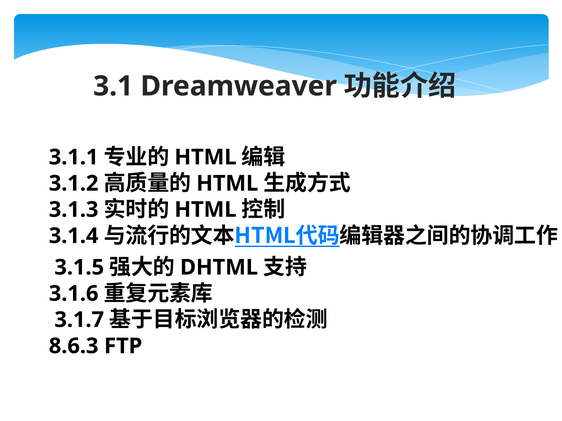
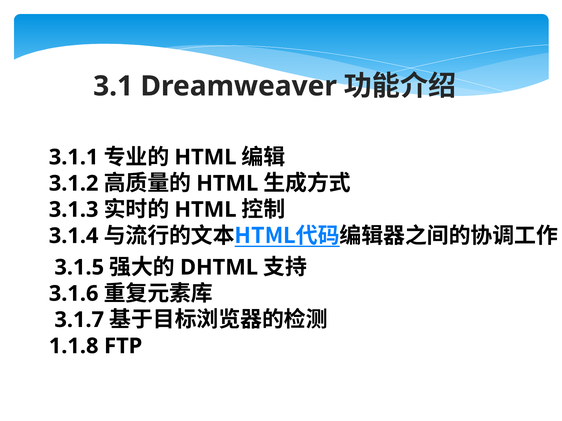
8.6.3: 8.6.3 -> 1.1.8 (74, 346)
